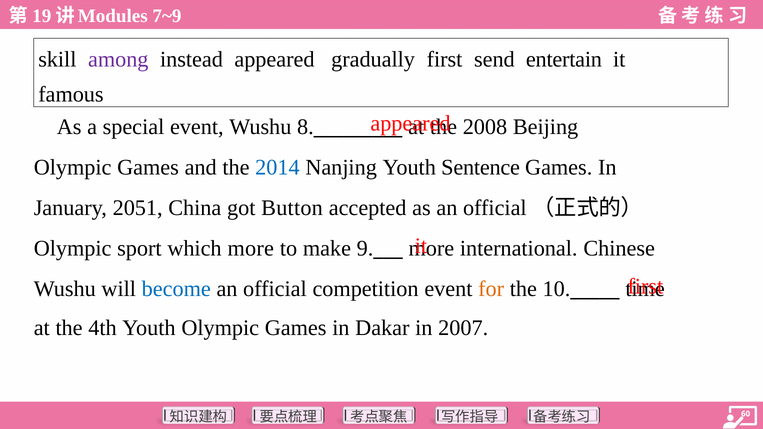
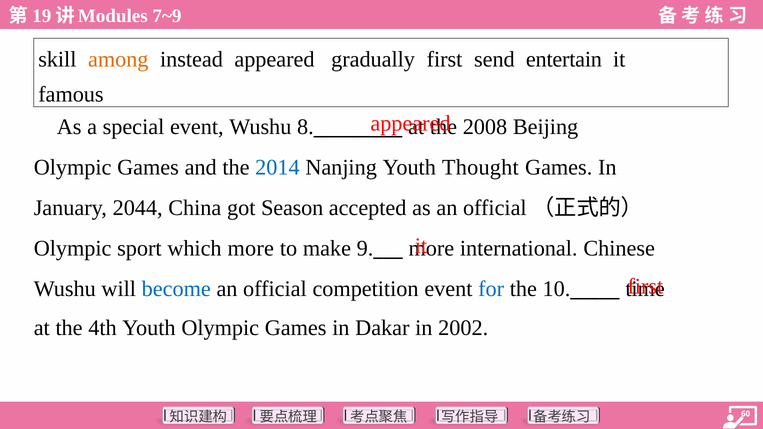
among colour: purple -> orange (118, 60)
Sentence: Sentence -> Thought (480, 168)
2051: 2051 -> 2044 (138, 208)
Button: Button -> Season (292, 208)
for colour: orange -> blue (491, 289)
2007: 2007 -> 2002 (463, 328)
